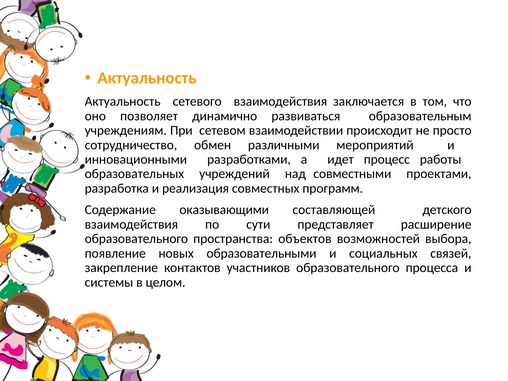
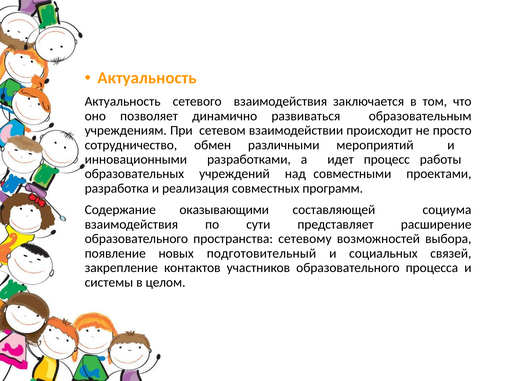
детского: детского -> социума (447, 210)
объектов: объектов -> сетевому (305, 239)
образовательными: образовательными -> подготовительный (261, 253)
